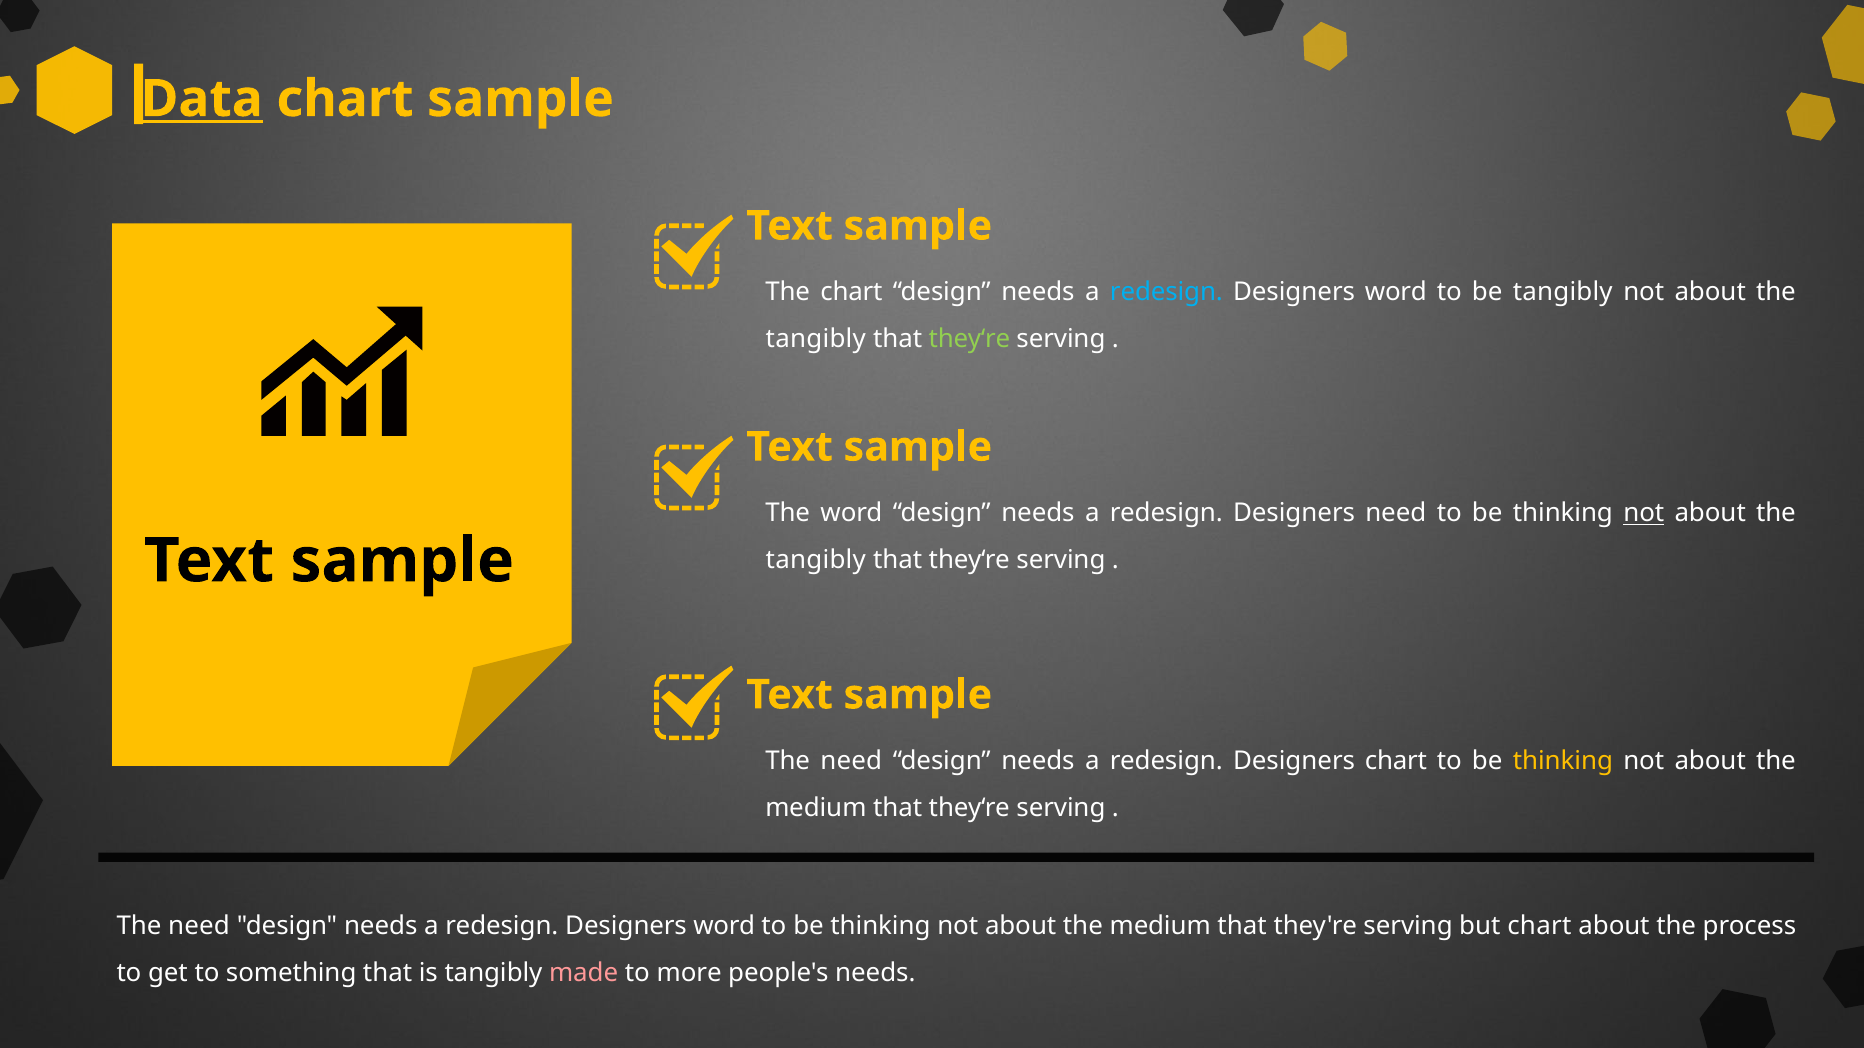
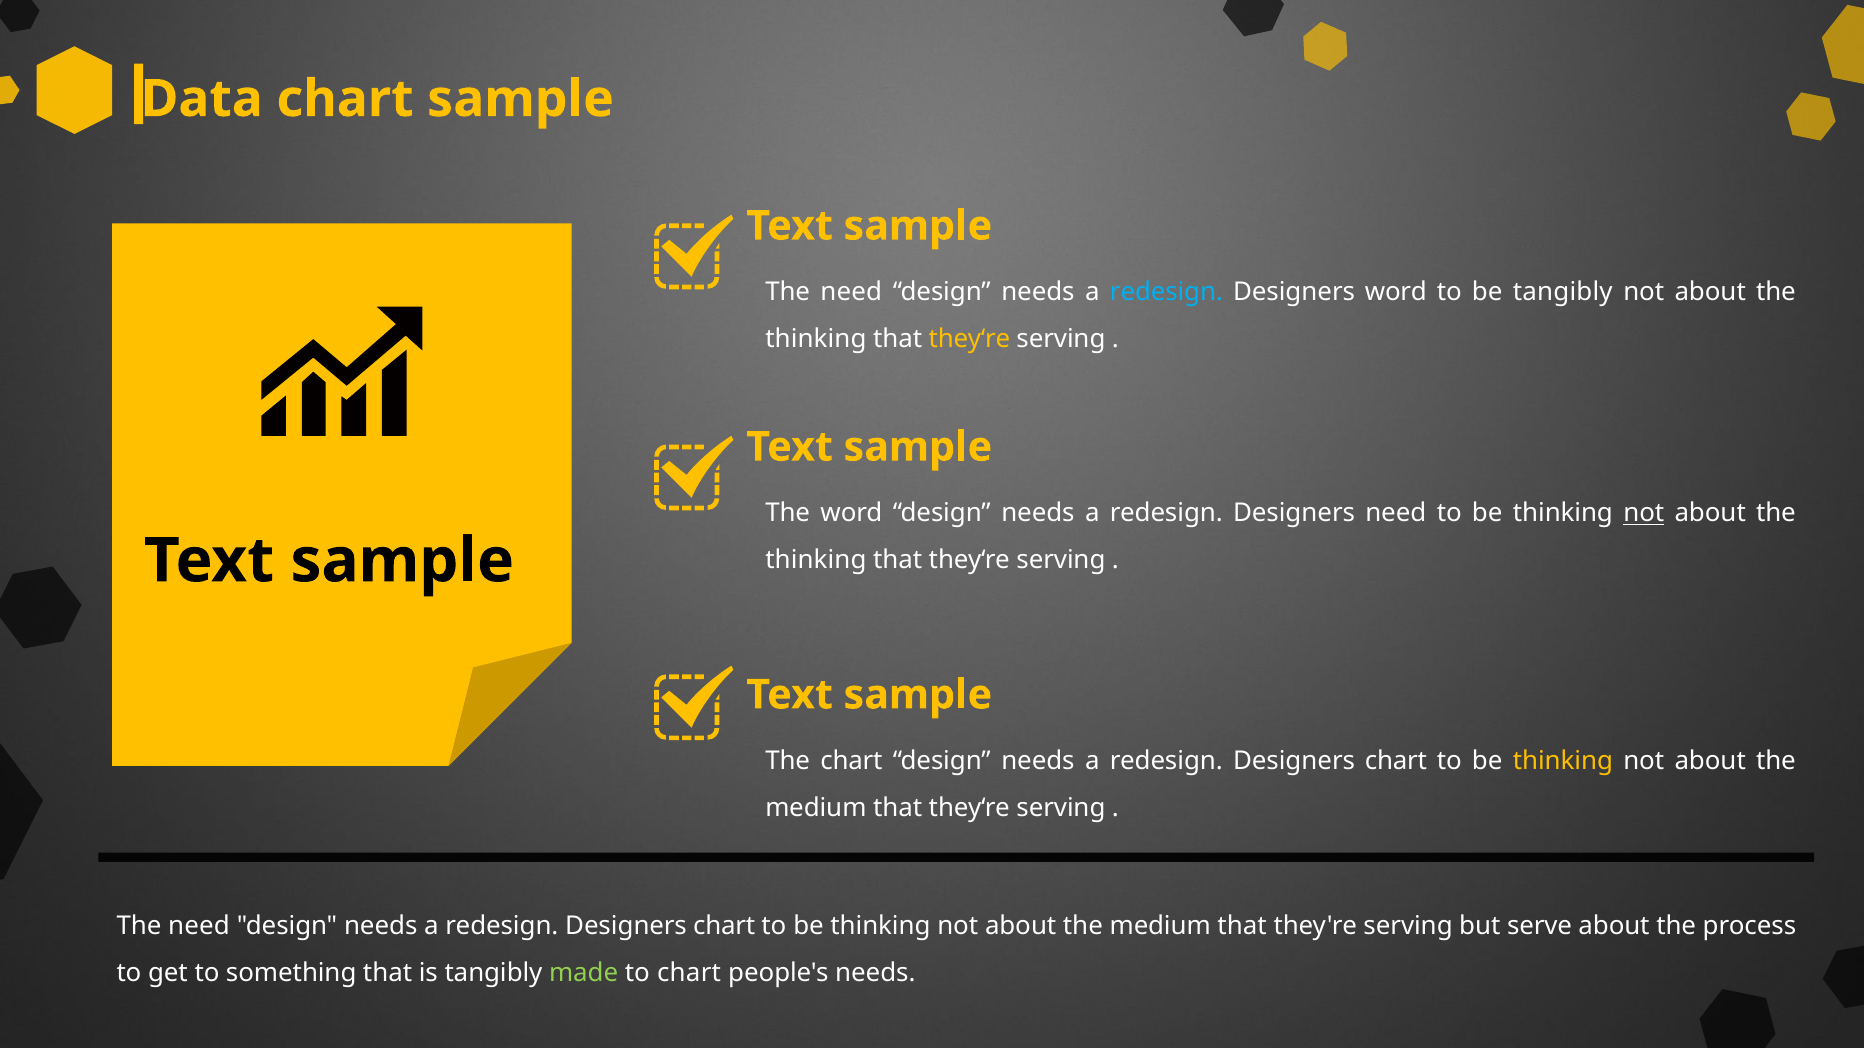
Data underline: present -> none (202, 99)
chart: chart -> need (851, 292)
tangibly: tangibly -> thinking (816, 339)
they‘re colour: light green -> yellow (969, 339)
tangibly: tangibly -> thinking (816, 560)
need: need -> chart (851, 761)
word: word -> chart (724, 926)
but chart: chart -> serve (1540, 926)
made colour: pink -> light green (584, 973)
to more: more -> chart (689, 973)
